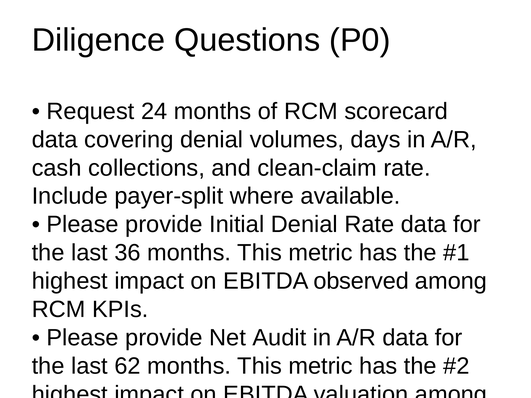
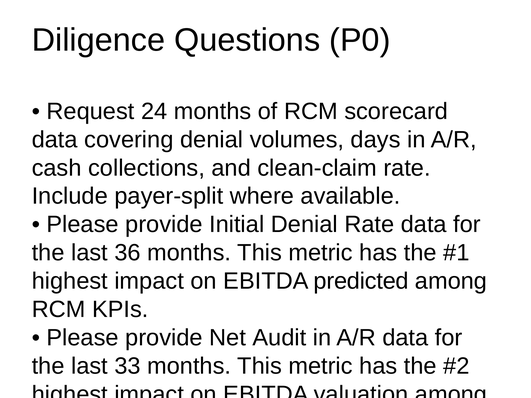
observed: observed -> predicted (361, 281)
62: 62 -> 33 (128, 366)
